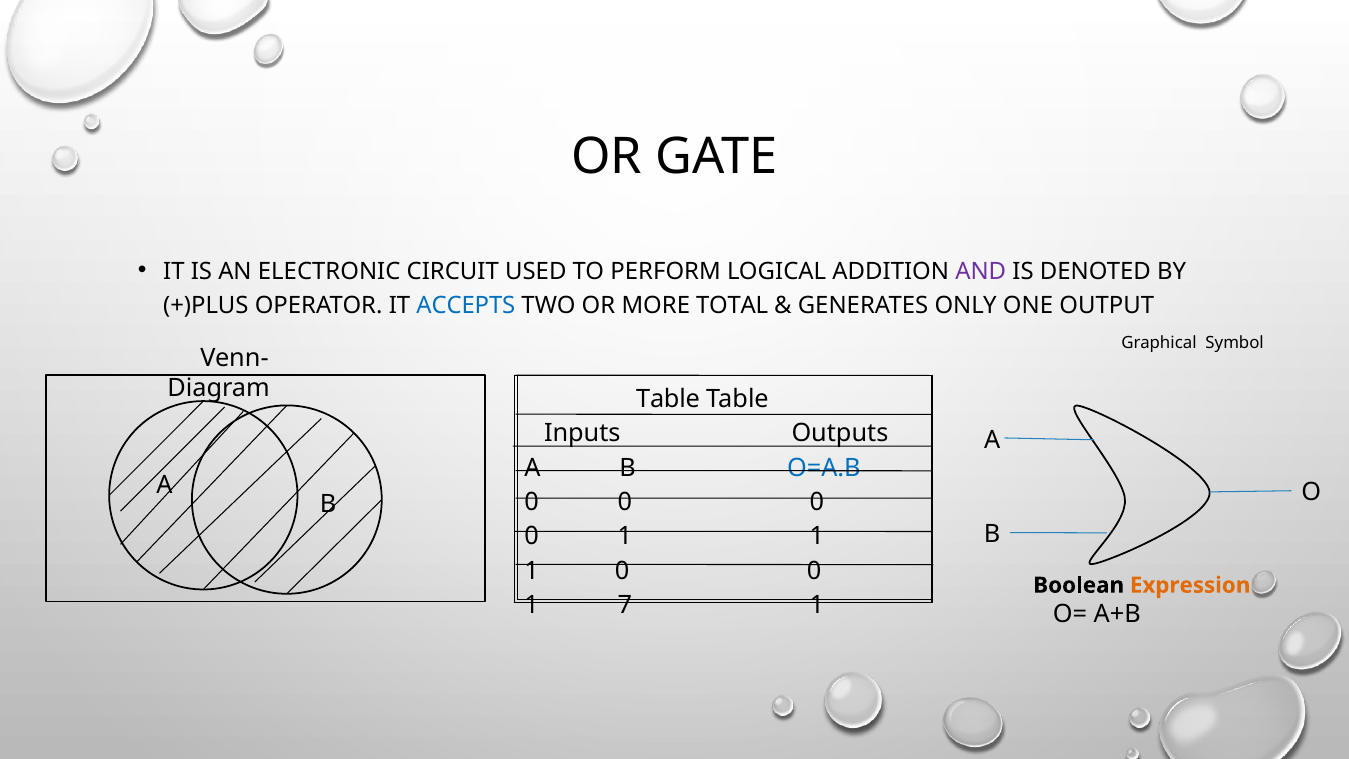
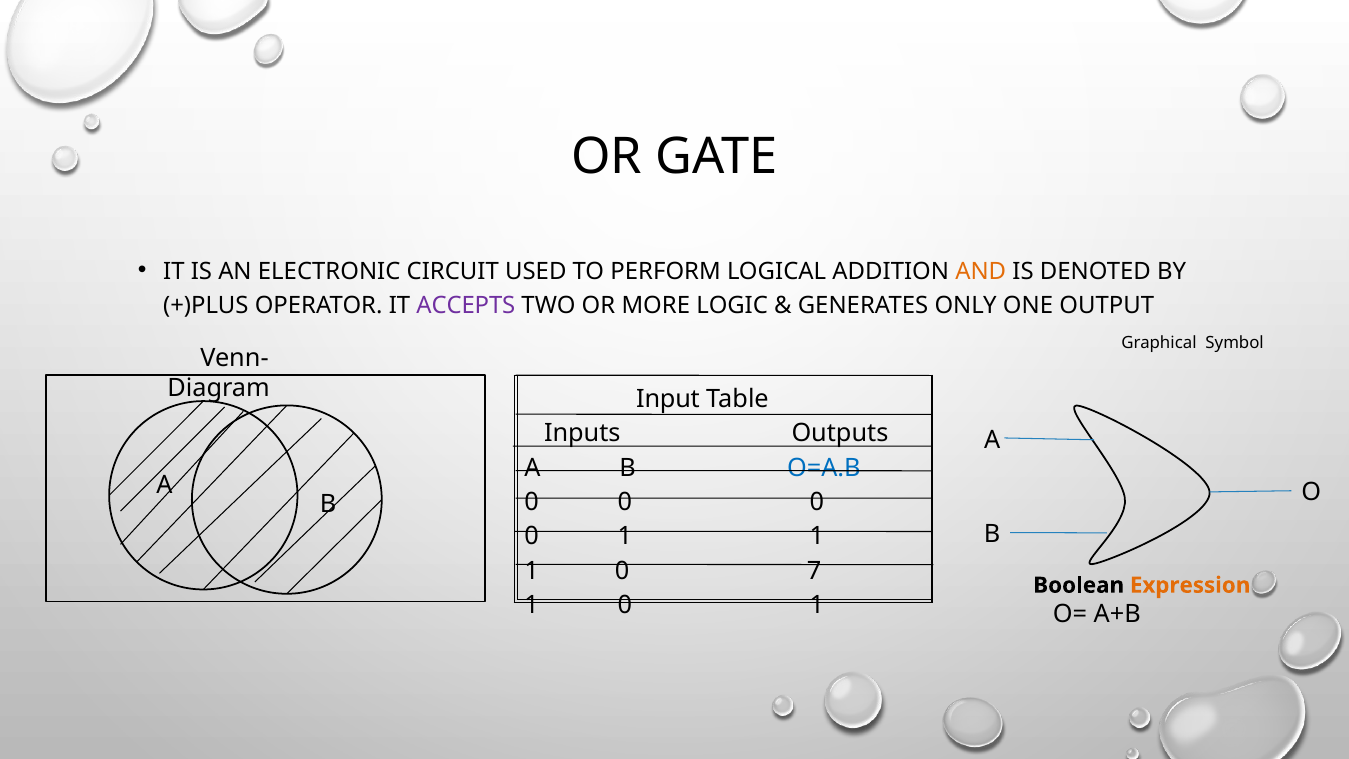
AND colour: purple -> orange (981, 271)
ACCEPTS colour: blue -> purple (466, 305)
TOTAL: TOTAL -> LOGIC (732, 305)
Table: Table -> Input (668, 399)
1 0 0: 0 -> 7 (814, 571)
7: 7 -> 0 (625, 605)
